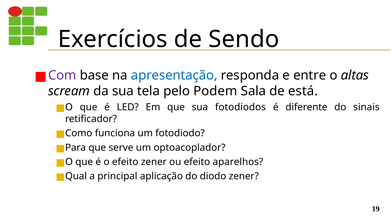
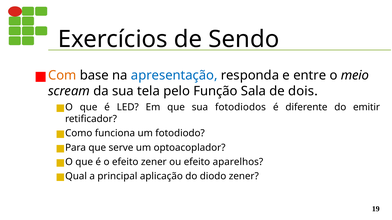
Com colour: purple -> orange (62, 76)
altas: altas -> meio (355, 76)
Podem: Podem -> Função (215, 91)
está: está -> dois (303, 91)
sinais: sinais -> emitir (367, 107)
